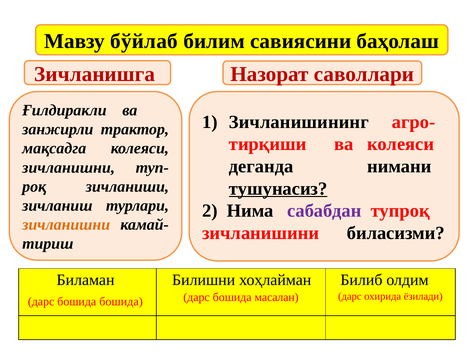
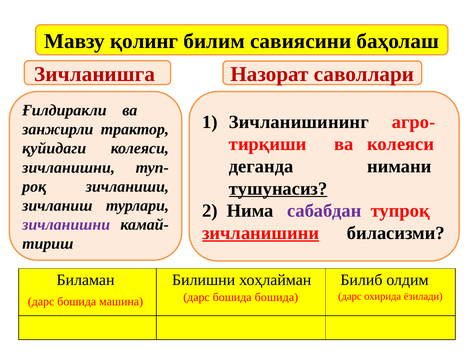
бўйлаб: бўйлаб -> қолинг (144, 41)
мақсадга: мақсадга -> қуйидаги (54, 148)
зичланишни colour: orange -> purple (66, 225)
зичланишини underline: none -> present (261, 233)
бошида масалан: масалан -> бошида (276, 297)
бошида бошида: бошида -> машина (121, 301)
